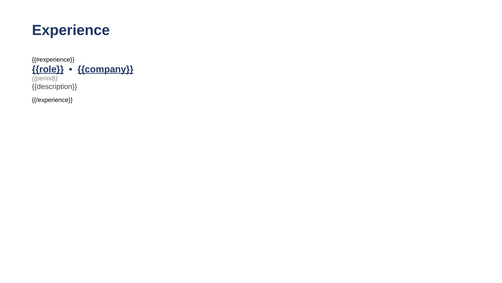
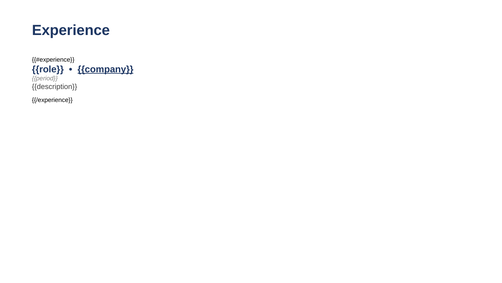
role underline: present -> none (48, 69)
